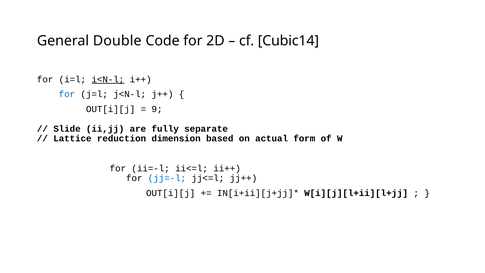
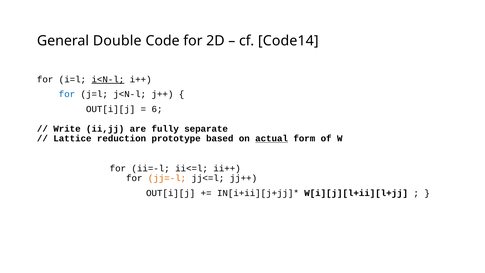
Cubic14: Cubic14 -> Code14 (288, 41)
9: 9 -> 6 (157, 109)
Slide: Slide -> Write (67, 129)
dimension: dimension -> prototype (176, 139)
actual underline: none -> present (272, 139)
jj=-l colour: blue -> orange (167, 178)
